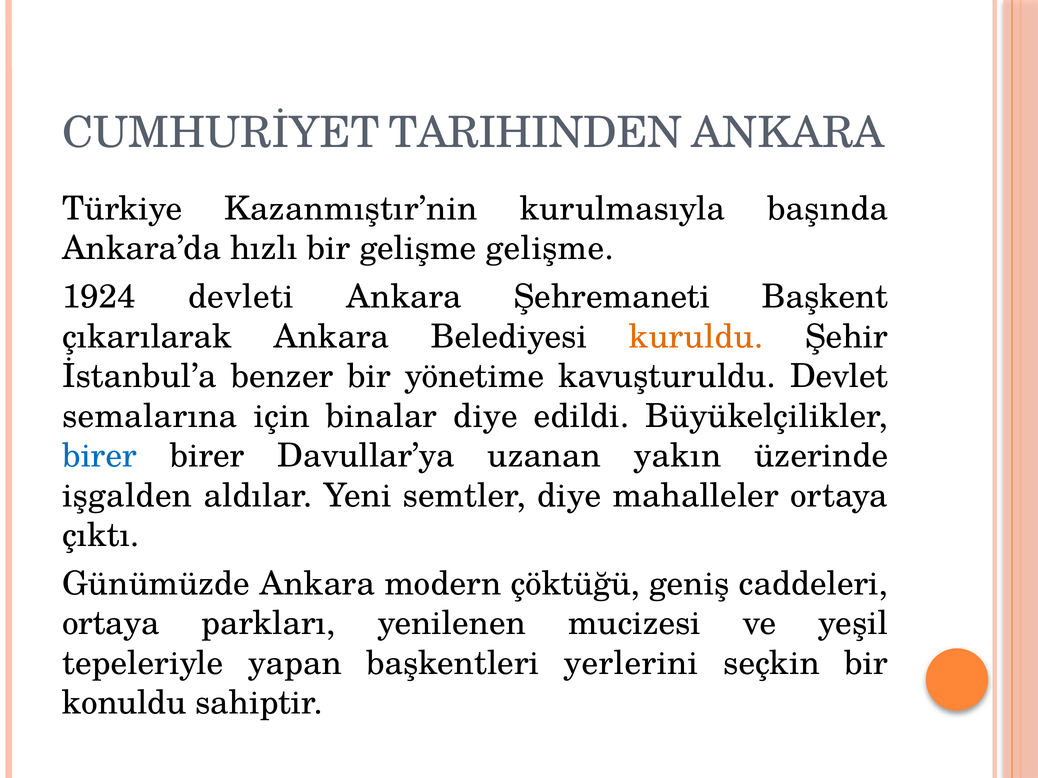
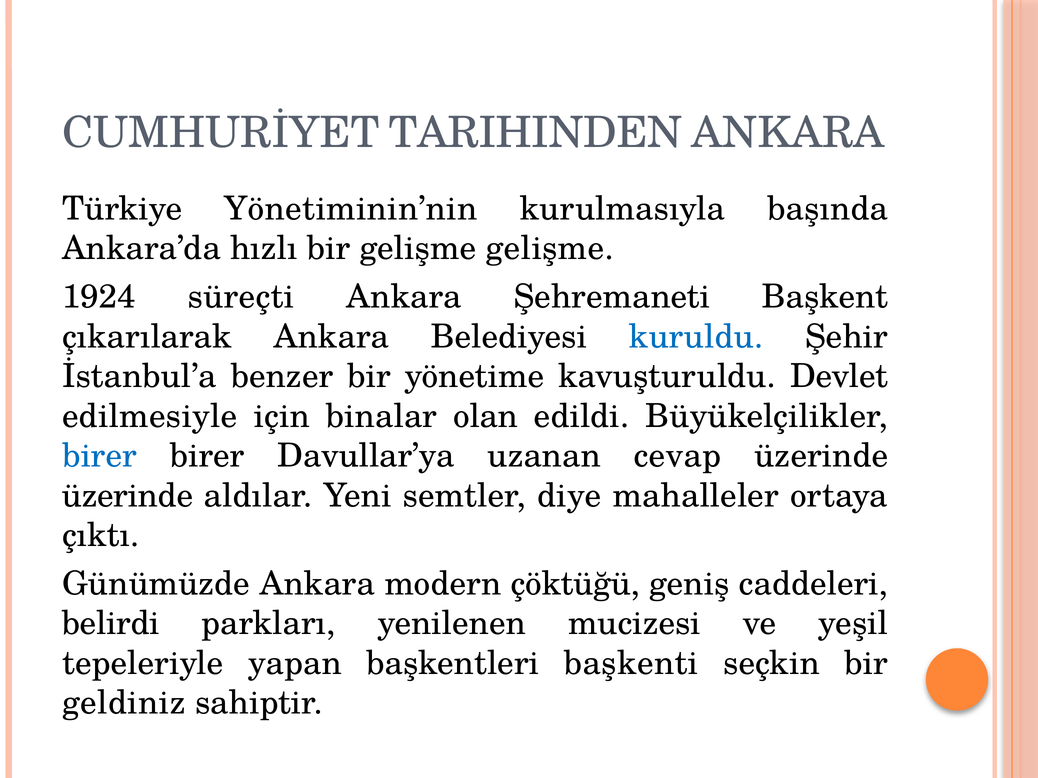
Kazanmıştır’nin: Kazanmıştır’nin -> Yönetiminin’nin (351, 209)
devleti: devleti -> süreçti (241, 297)
kuruldu colour: orange -> blue (696, 337)
semalarına: semalarına -> edilmesiyle (150, 416)
binalar diye: diye -> olan (486, 416)
yakın: yakın -> cevap (678, 456)
işgalden: işgalden -> üzerinde (127, 496)
ortaya: ortaya -> belirdi (111, 624)
yerlerini: yerlerini -> başkenti (631, 664)
konuldu: konuldu -> geldiniz (124, 703)
